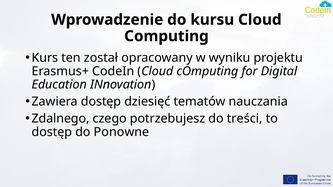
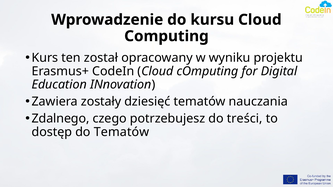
Zawiera dostęp: dostęp -> zostały (101, 102)
do Ponowne: Ponowne -> Tematów (121, 132)
